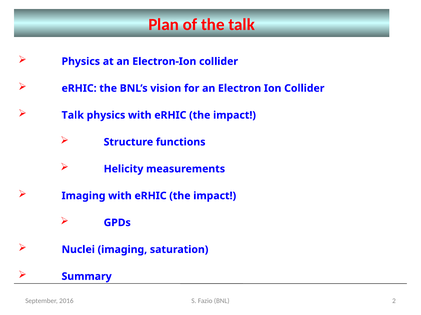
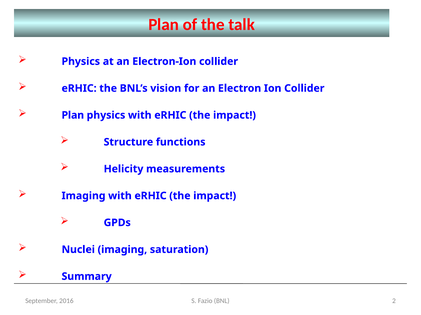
Talk: Talk -> Plan (73, 115)
